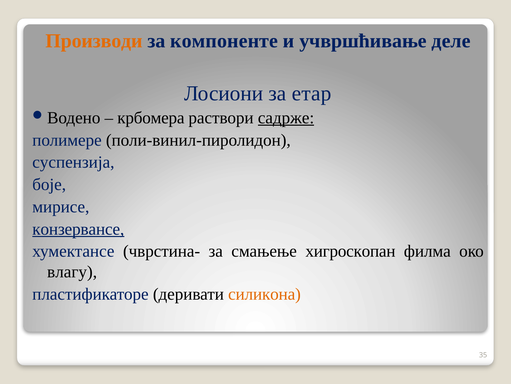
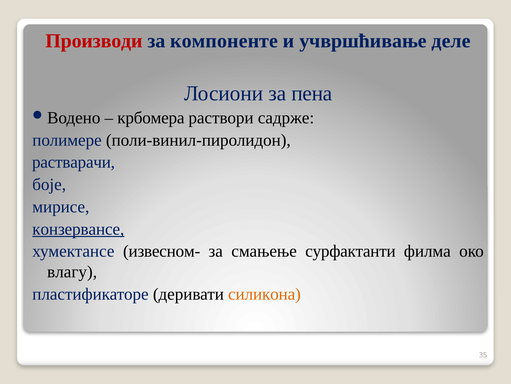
Производи colour: orange -> red (94, 41)
етар: етар -> пена (312, 93)
садрже underline: present -> none (286, 118)
суспензија: суспензија -> растварачи (73, 162)
чврстина-: чврстина- -> извесном- (162, 251)
хигроскопан: хигроскопан -> сурфактанти (350, 251)
